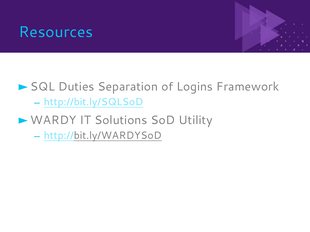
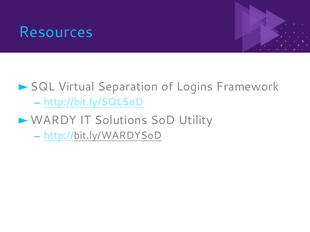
Duties: Duties -> Virtual (76, 87)
